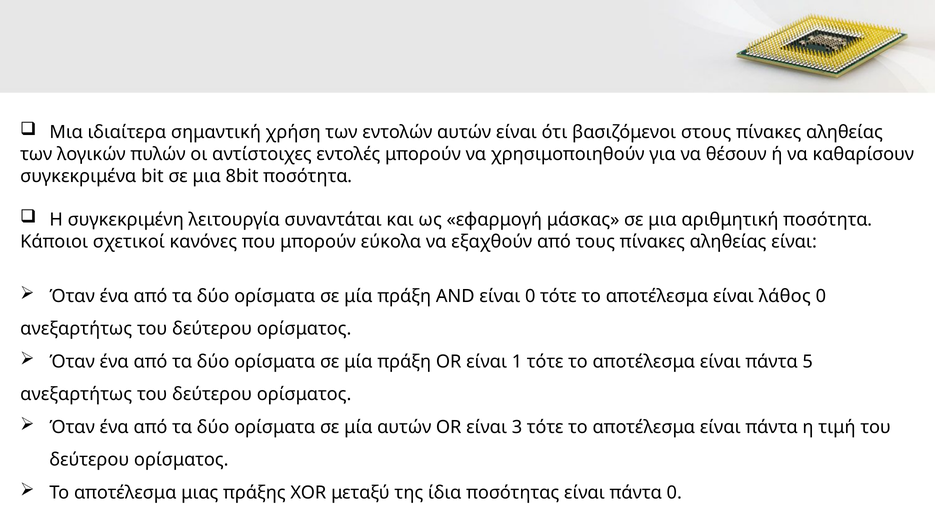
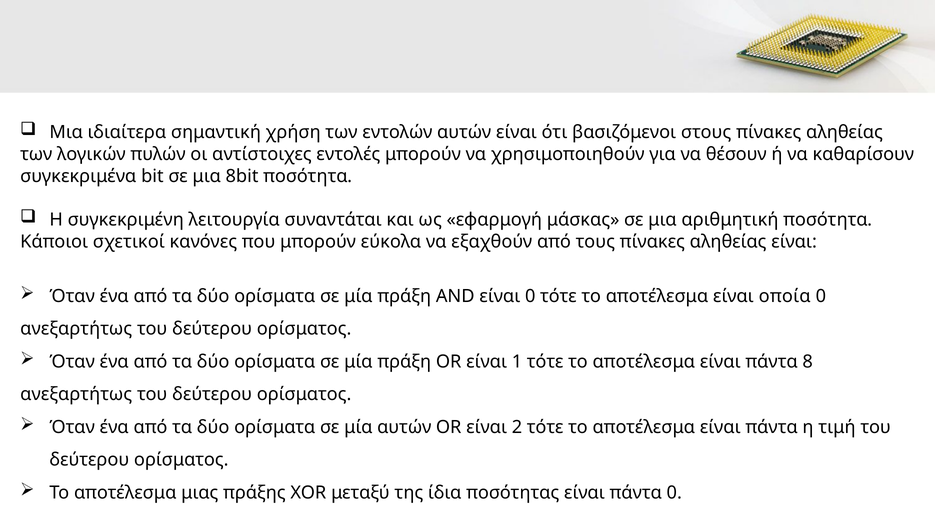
λάθος: λάθος -> οποία (785, 296)
5: 5 -> 8 (808, 362)
3: 3 -> 2 (517, 427)
